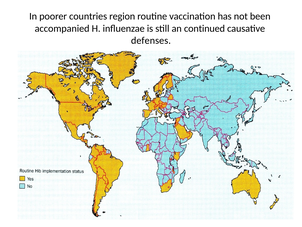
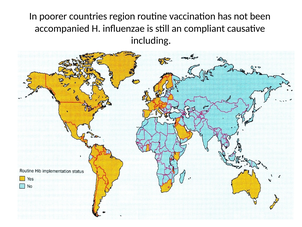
continued: continued -> compliant (204, 28)
defenses: defenses -> including (151, 40)
